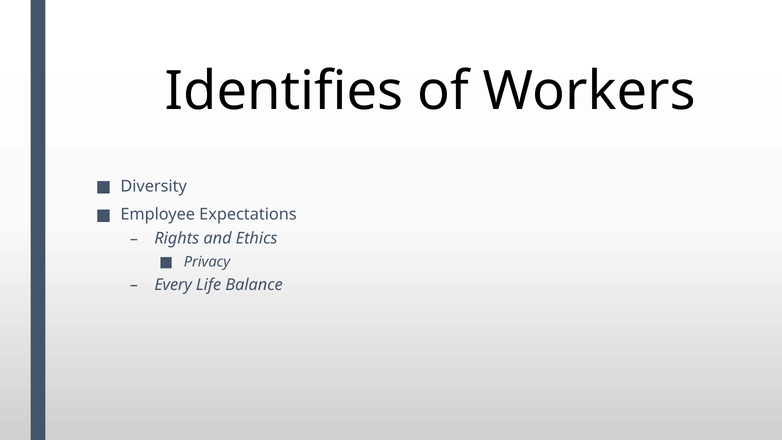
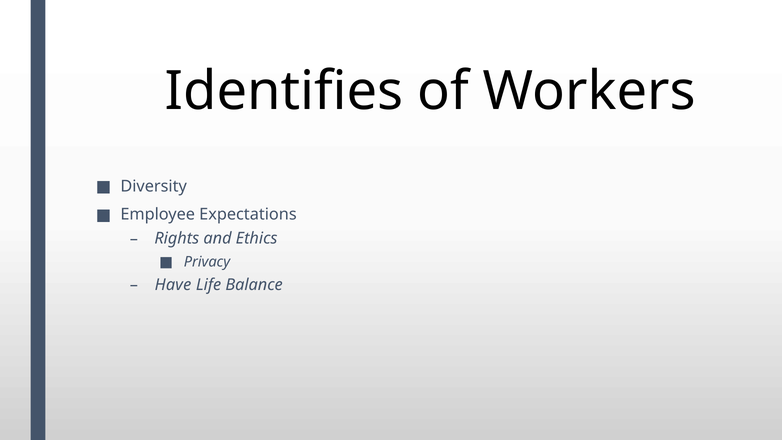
Every: Every -> Have (173, 285)
